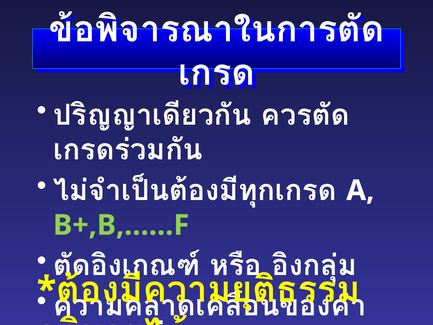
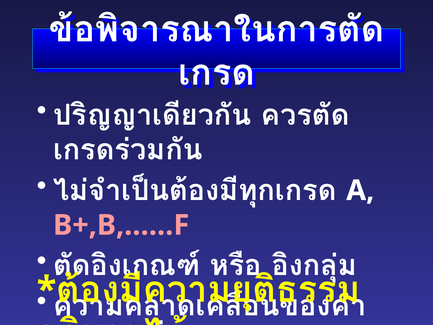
B+,B,……F colour: light green -> pink (121, 225)
